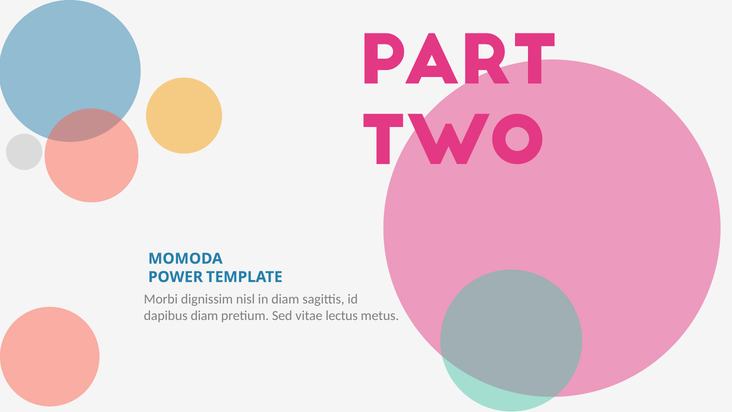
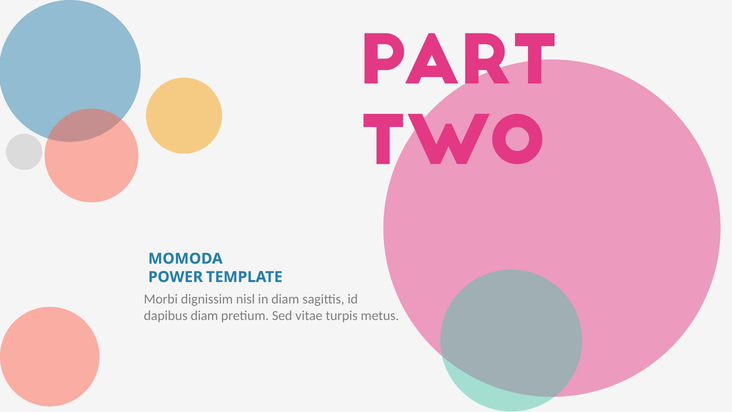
lectus: lectus -> turpis (342, 316)
